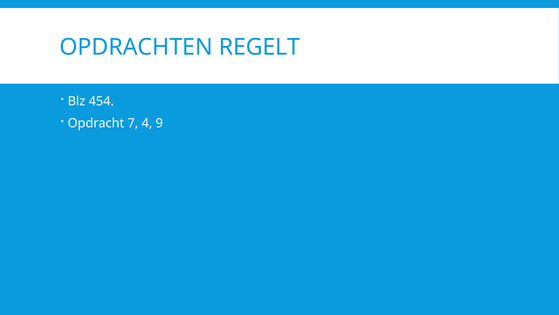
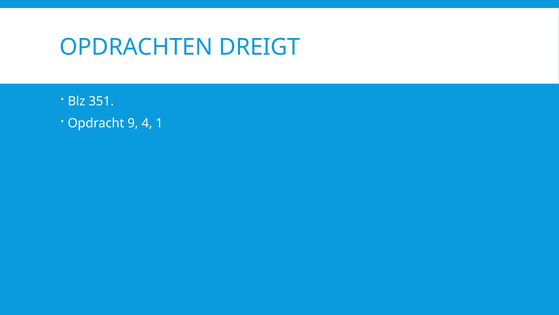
REGELT: REGELT -> DREIGT (260, 47)
454: 454 -> 351 (101, 101)
7: 7 -> 9 (133, 123)
9: 9 -> 1 (159, 123)
